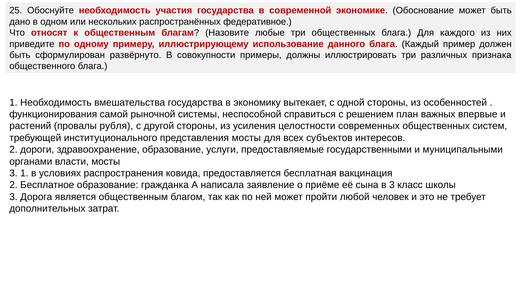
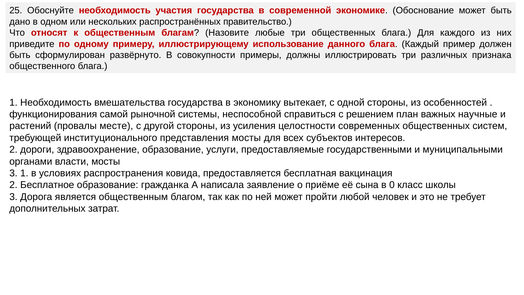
федеративное: федеративное -> правительство (257, 22)
впервые: впервые -> научные (478, 114)
рубля: рубля -> месте (116, 126)
в 3: 3 -> 0 (392, 185)
